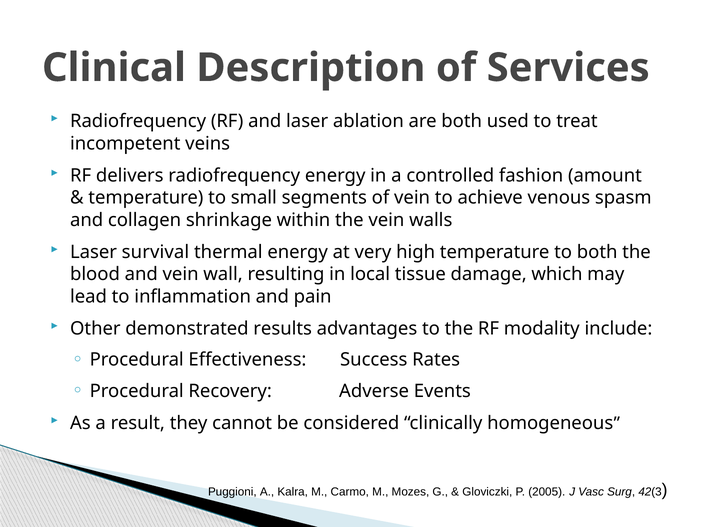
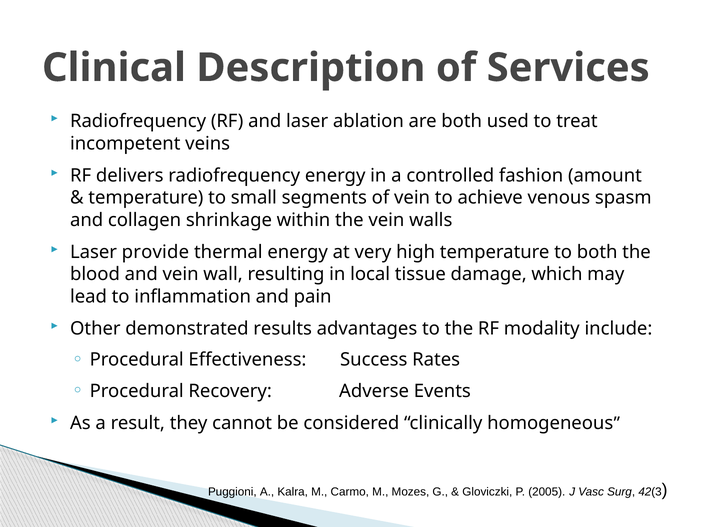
survival: survival -> provide (155, 252)
